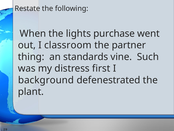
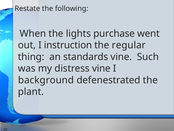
classroom: classroom -> instruction (68, 45)
partner: partner -> regular (129, 45)
distress first: first -> vine (101, 68)
